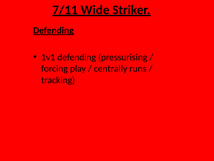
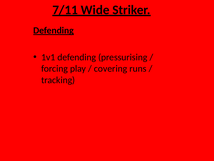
centrally: centrally -> covering (111, 68)
